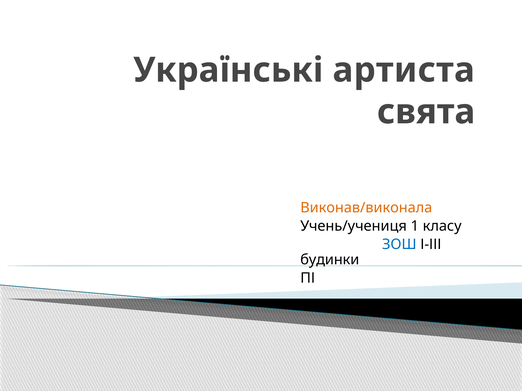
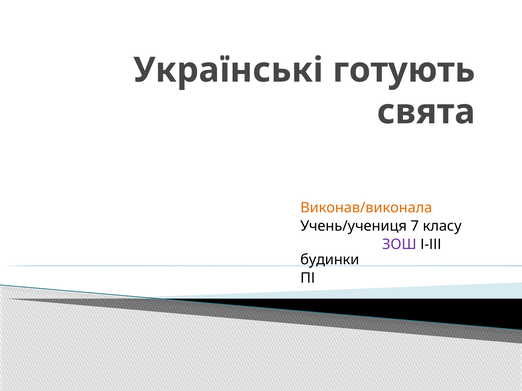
артиста: артиста -> готують (404, 70)
1: 1 -> 7 (415, 226)
ЗОШ colour: blue -> purple (399, 245)
